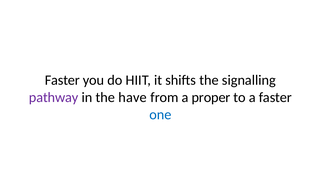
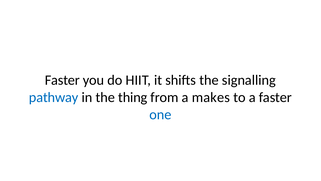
pathway colour: purple -> blue (54, 97)
have: have -> thing (133, 97)
proper: proper -> makes (211, 97)
